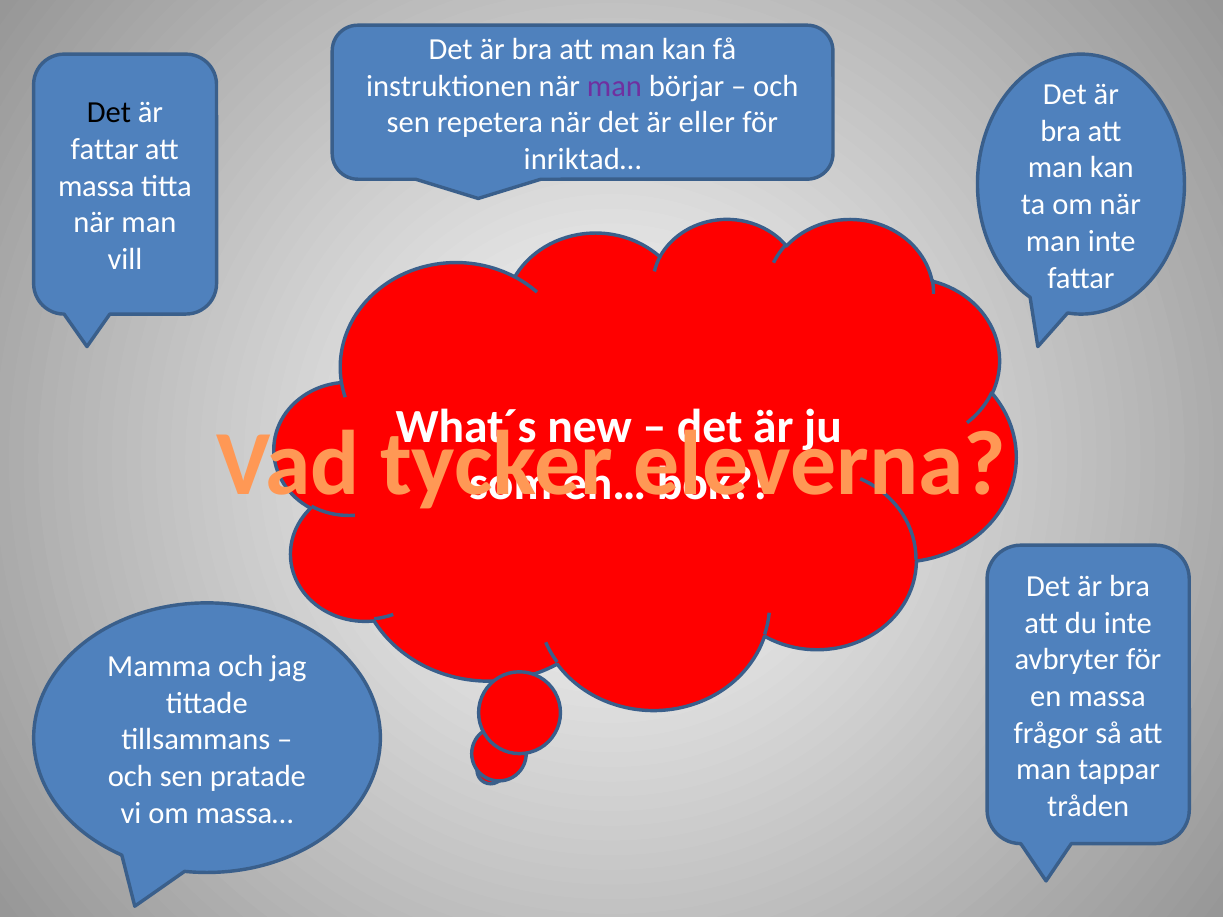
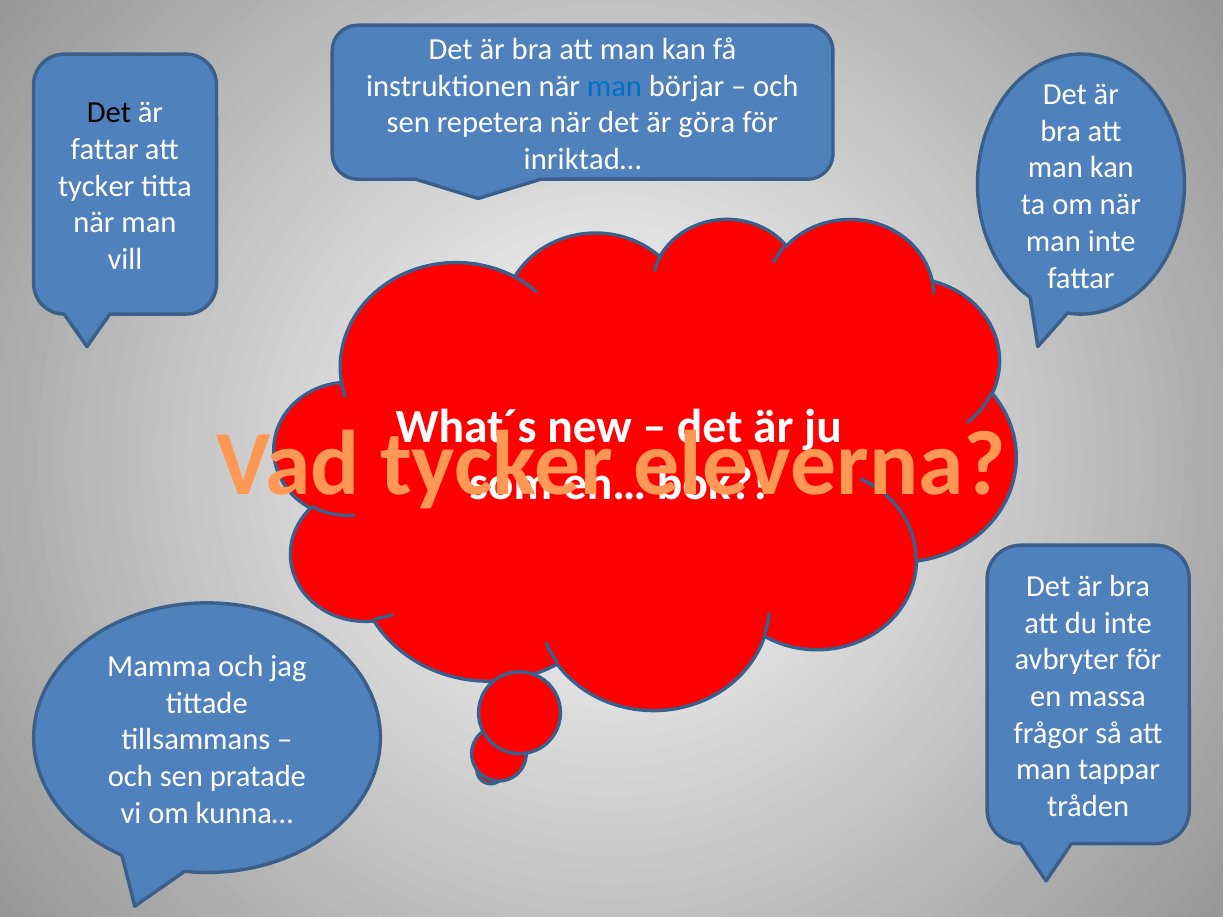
man colour: purple -> blue (614, 86)
eller: eller -> göra (707, 123)
massa: massa -> tycker (96, 186)
massa…: massa… -> kunna… (244, 813)
